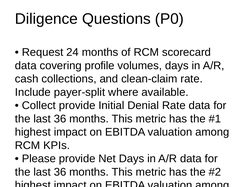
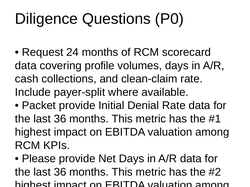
Collect: Collect -> Packet (39, 106)
